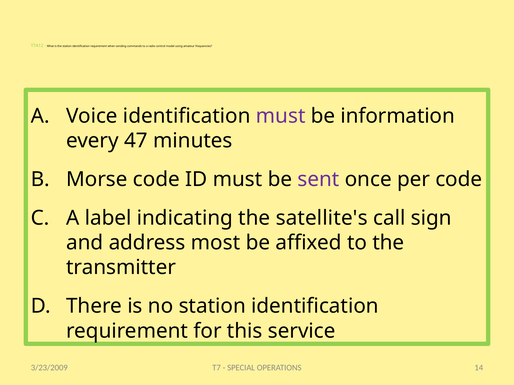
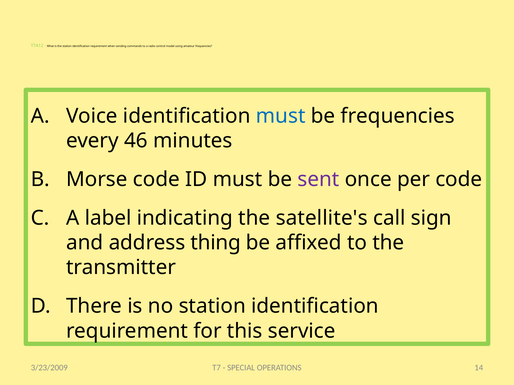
must colour: purple -> blue (281, 116)
be information: information -> frequencies (398, 116)
47: 47 -> 46 (136, 141)
most: most -> thing (216, 243)
